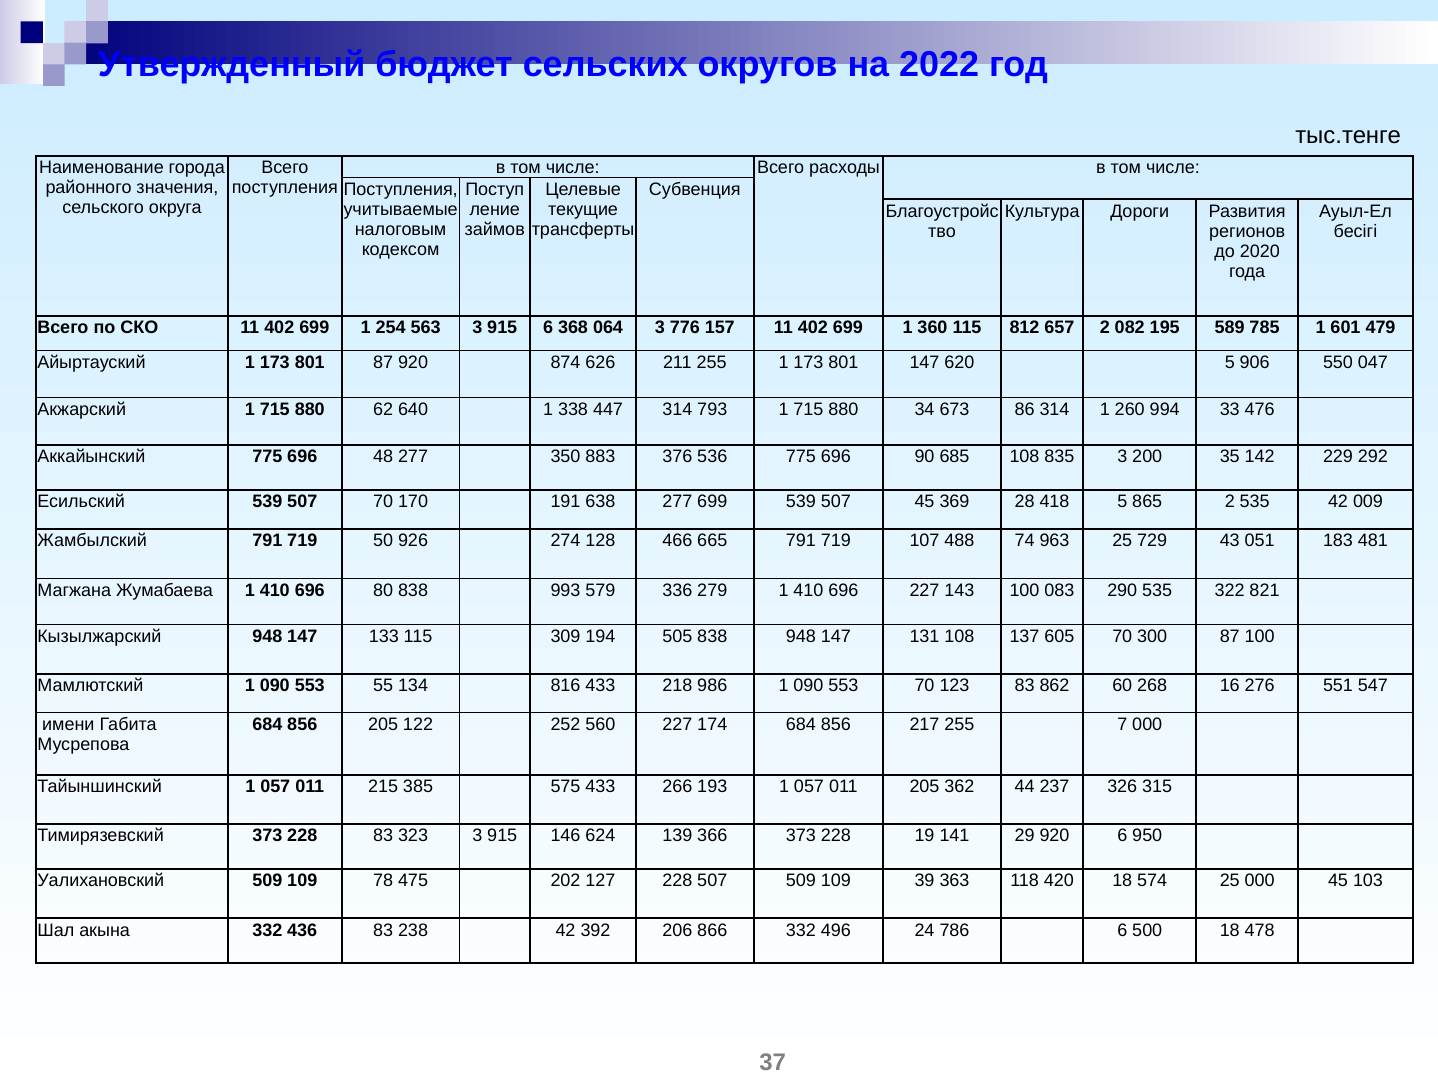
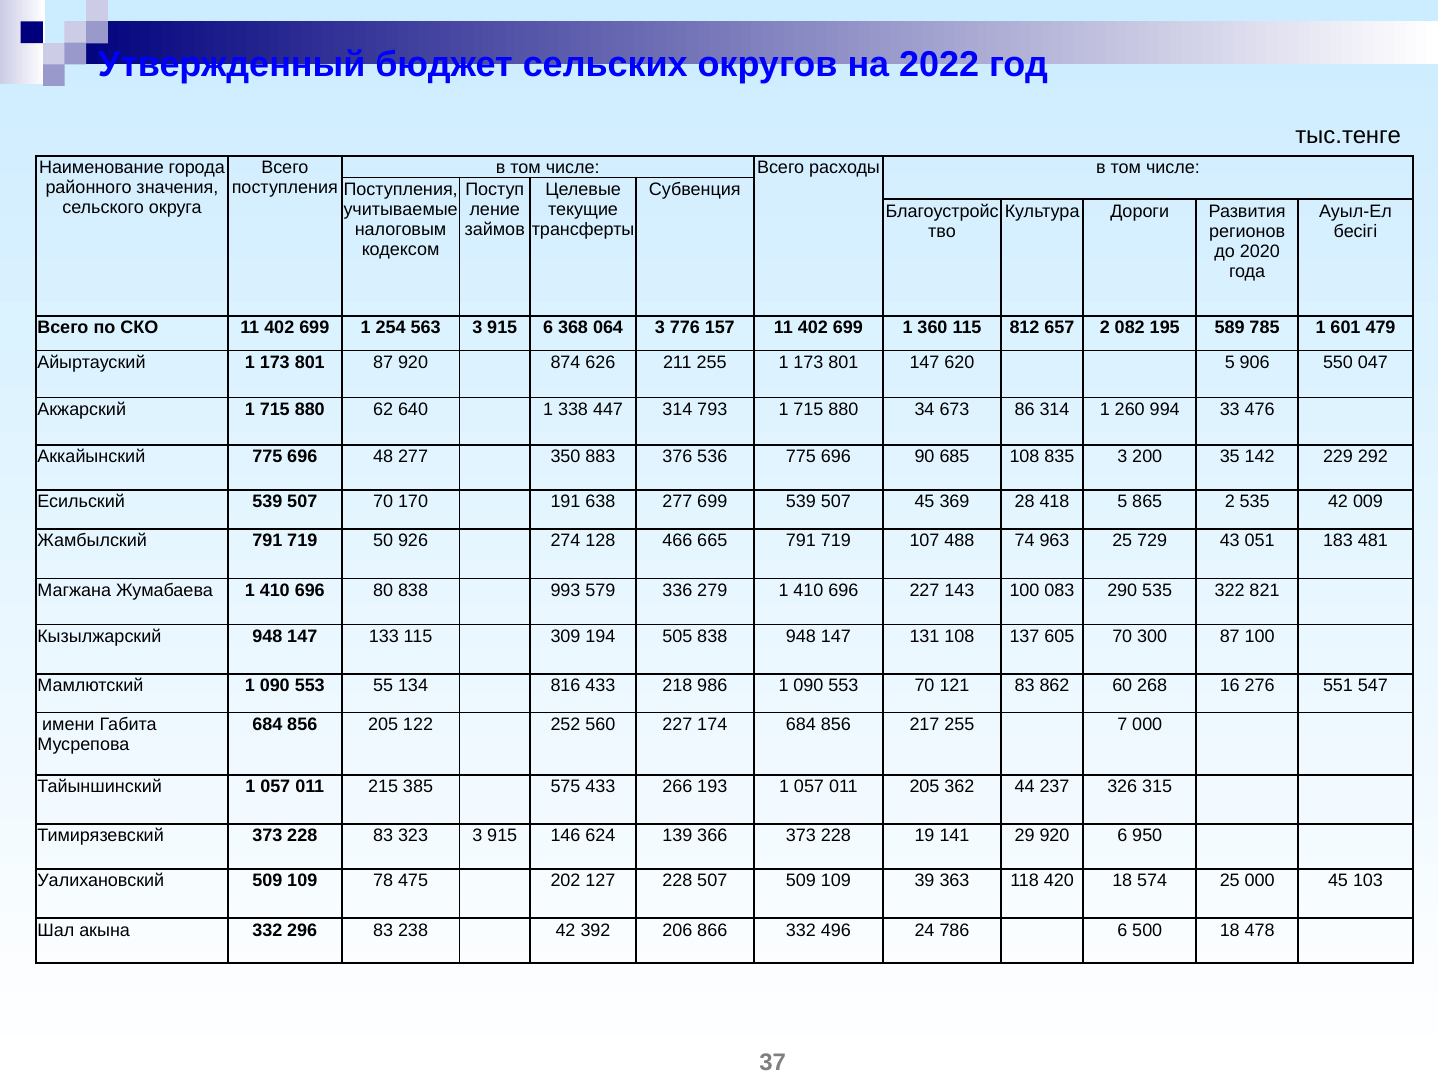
123: 123 -> 121 (954, 686)
436: 436 -> 296 (302, 930)
